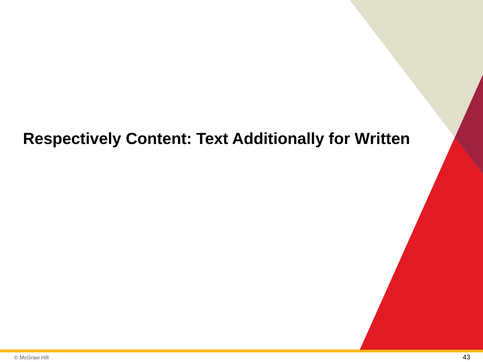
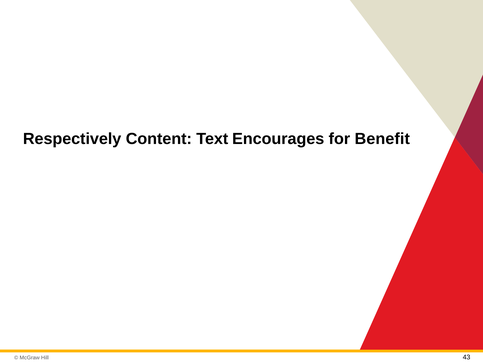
Additionally: Additionally -> Encourages (278, 139)
Written: Written -> Benefit (382, 139)
